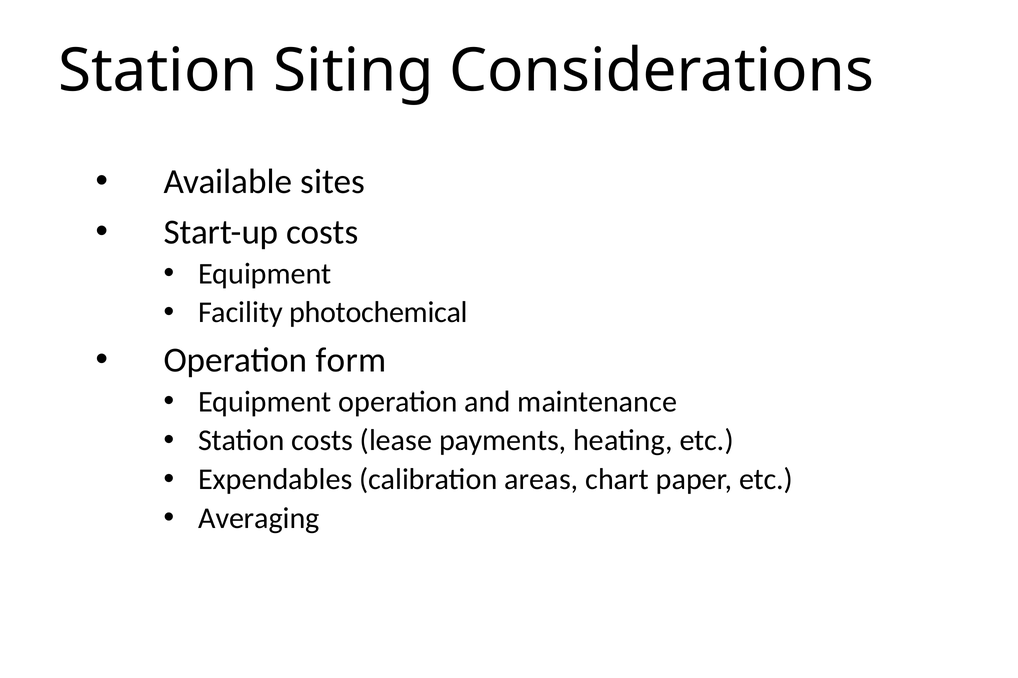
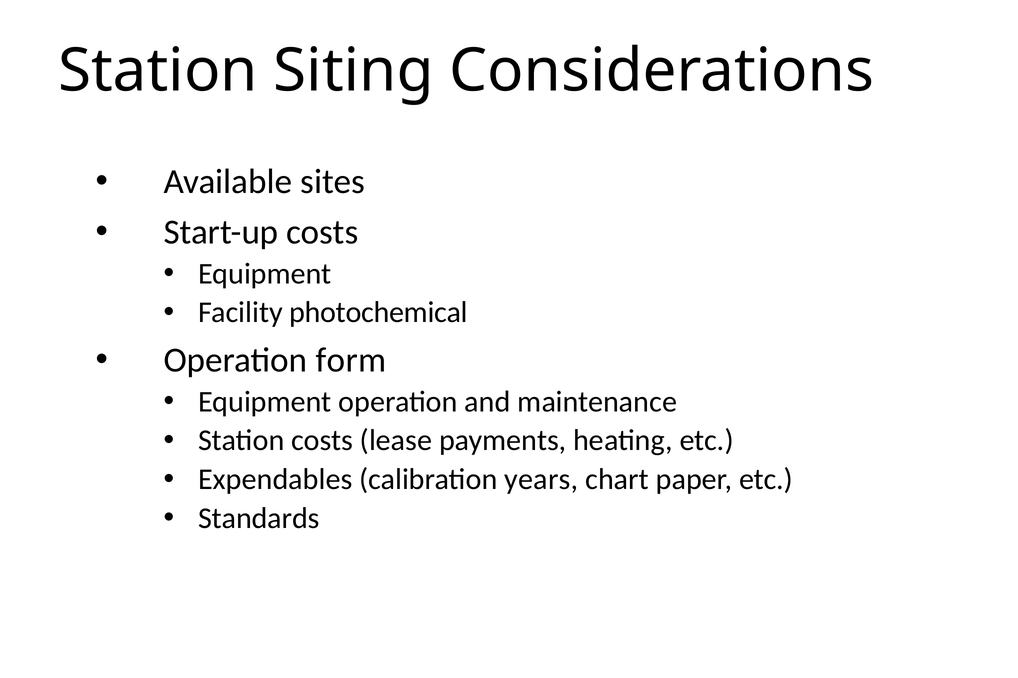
areas: areas -> years (541, 480)
Averaging: Averaging -> Standards (259, 519)
